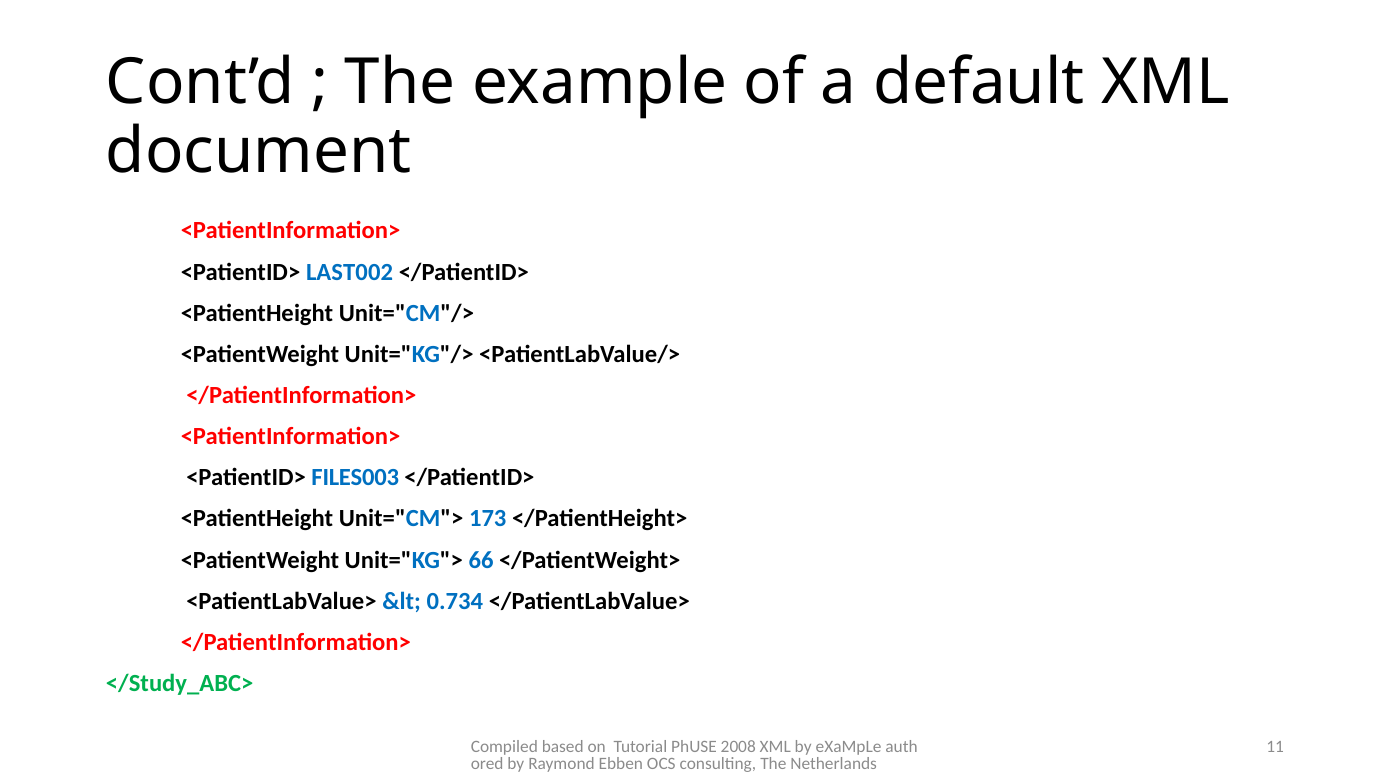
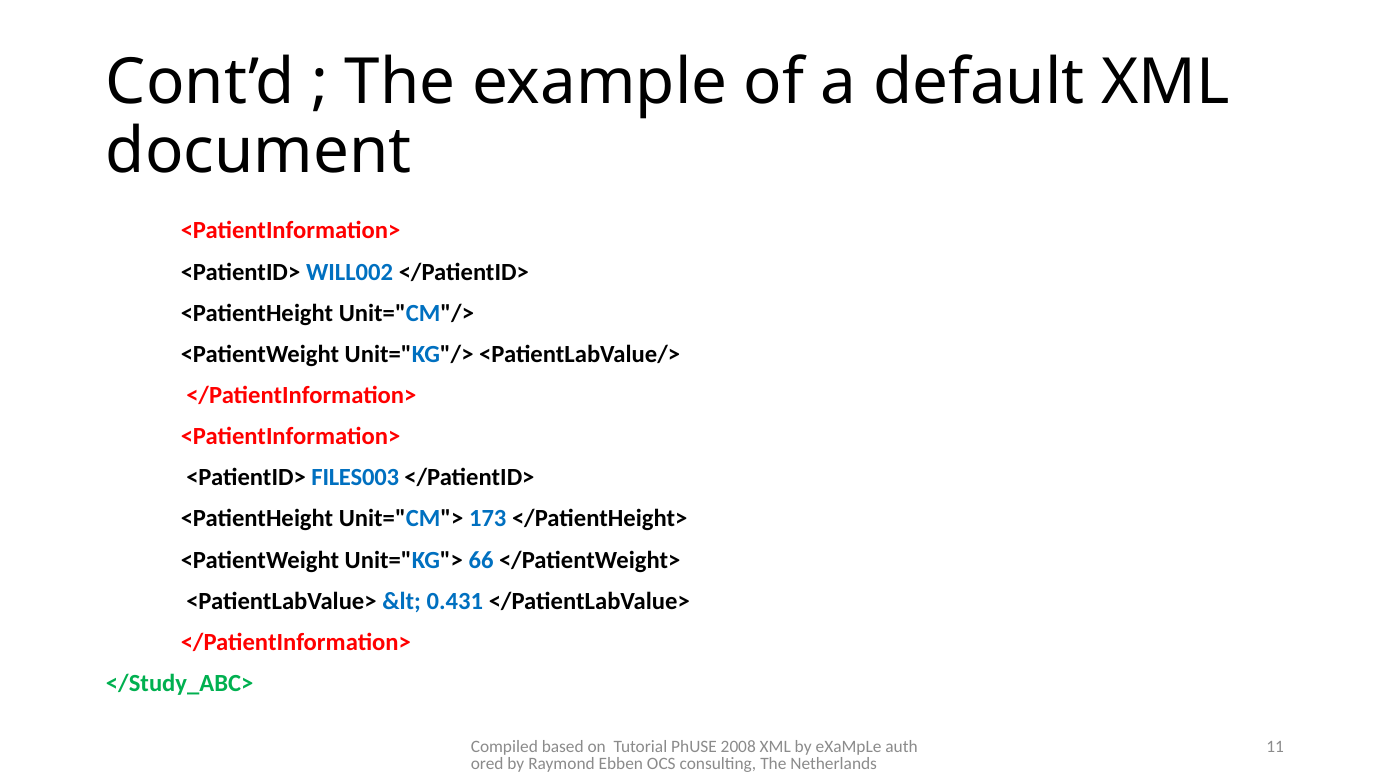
LAST002: LAST002 -> WILL002 (350, 272)
0.734: 0.734 -> 0.431 (455, 601)
